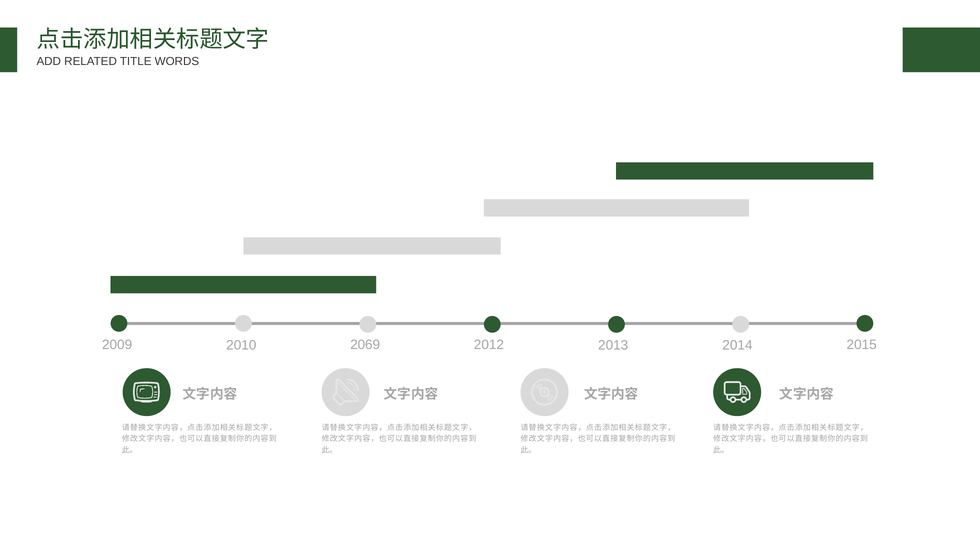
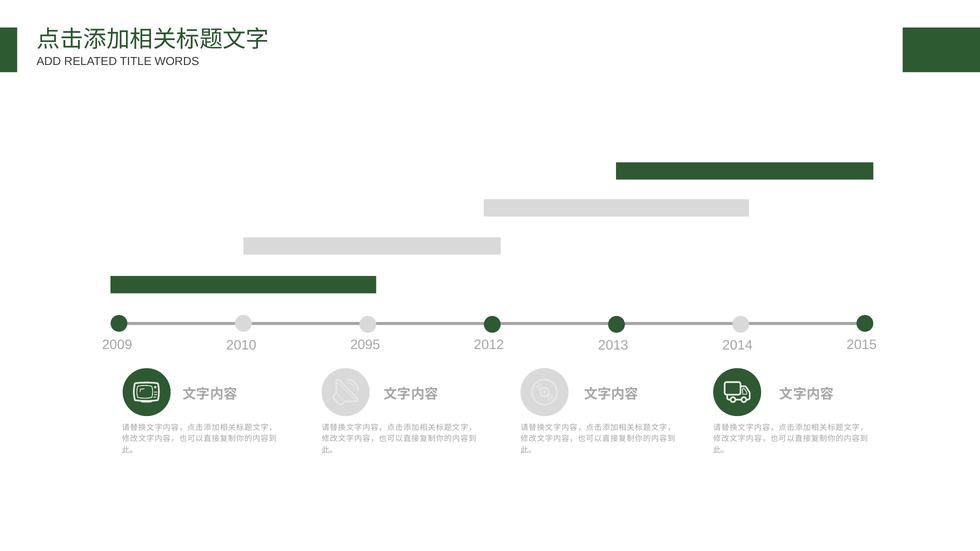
2069: 2069 -> 2095 (365, 345)
